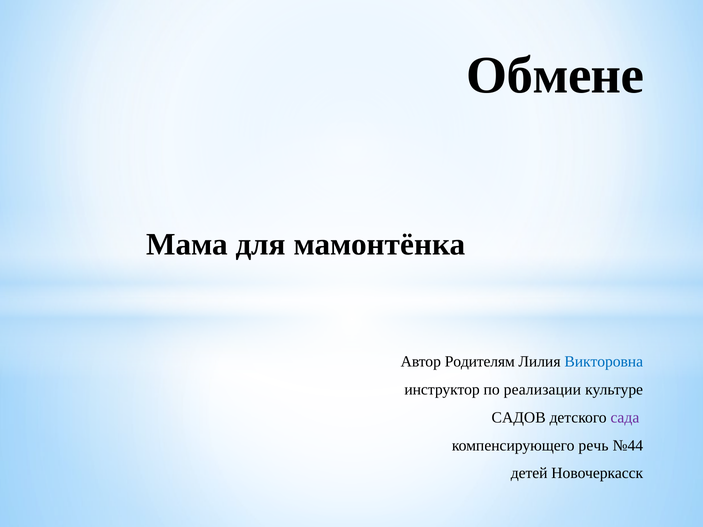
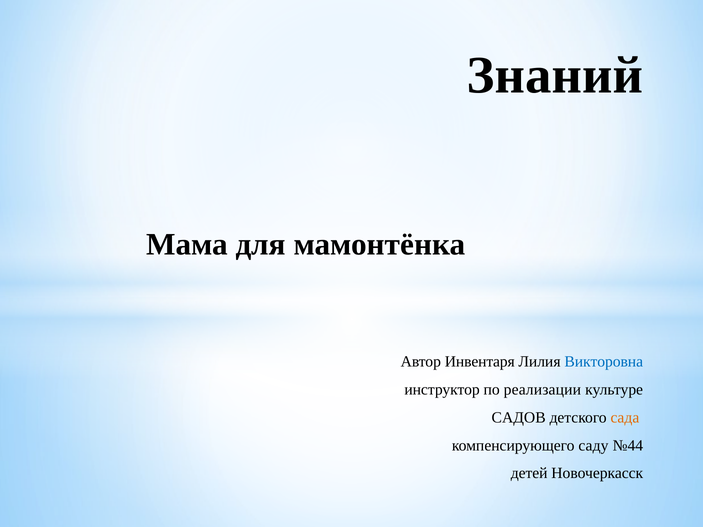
Обмене: Обмене -> Знаний (555, 75)
Родителям: Родителям -> Инвентаря (480, 362)
сада colour: purple -> orange (625, 418)
речь: речь -> саду (594, 446)
